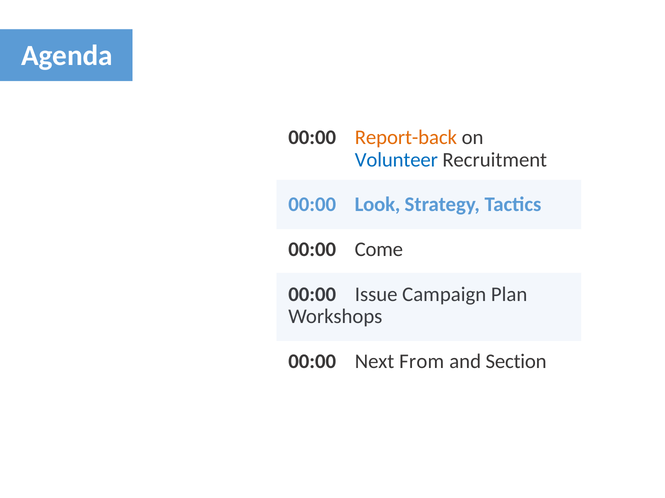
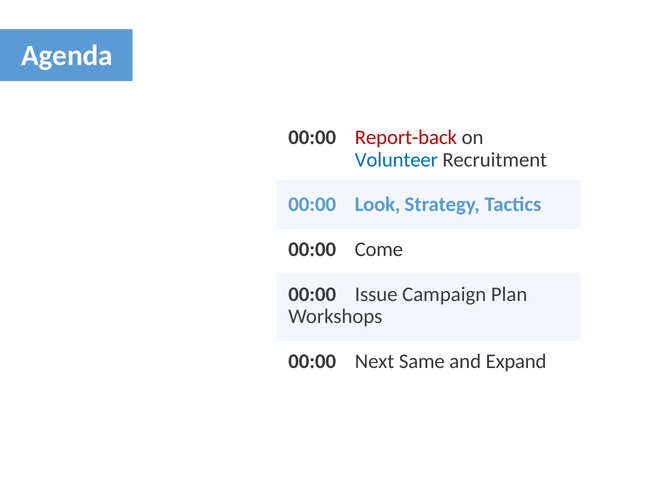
Report-back colour: orange -> red (406, 137)
From: From -> Same (422, 362)
Section: Section -> Expand (516, 362)
